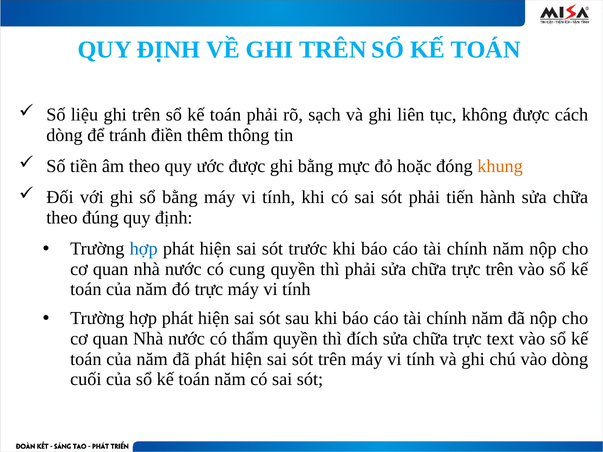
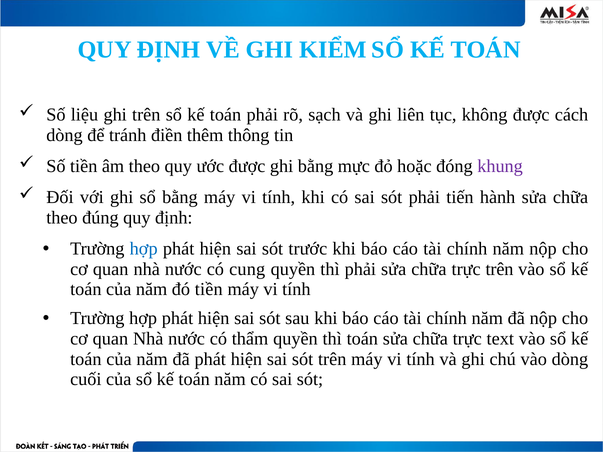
VỀ GHI TRÊN: TRÊN -> KIỂM (333, 50)
khung colour: orange -> purple (500, 166)
đó trực: trực -> tiền (209, 290)
thì đích: đích -> toán (362, 339)
